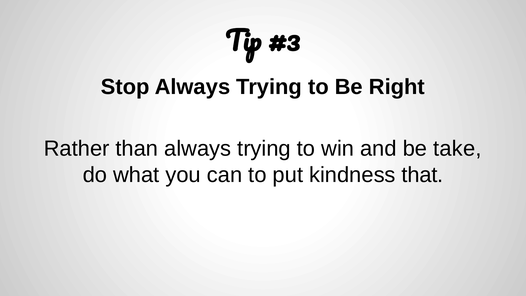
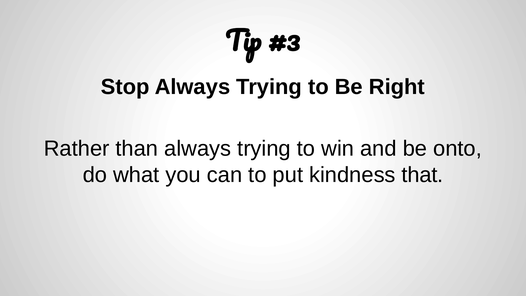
take: take -> onto (458, 148)
